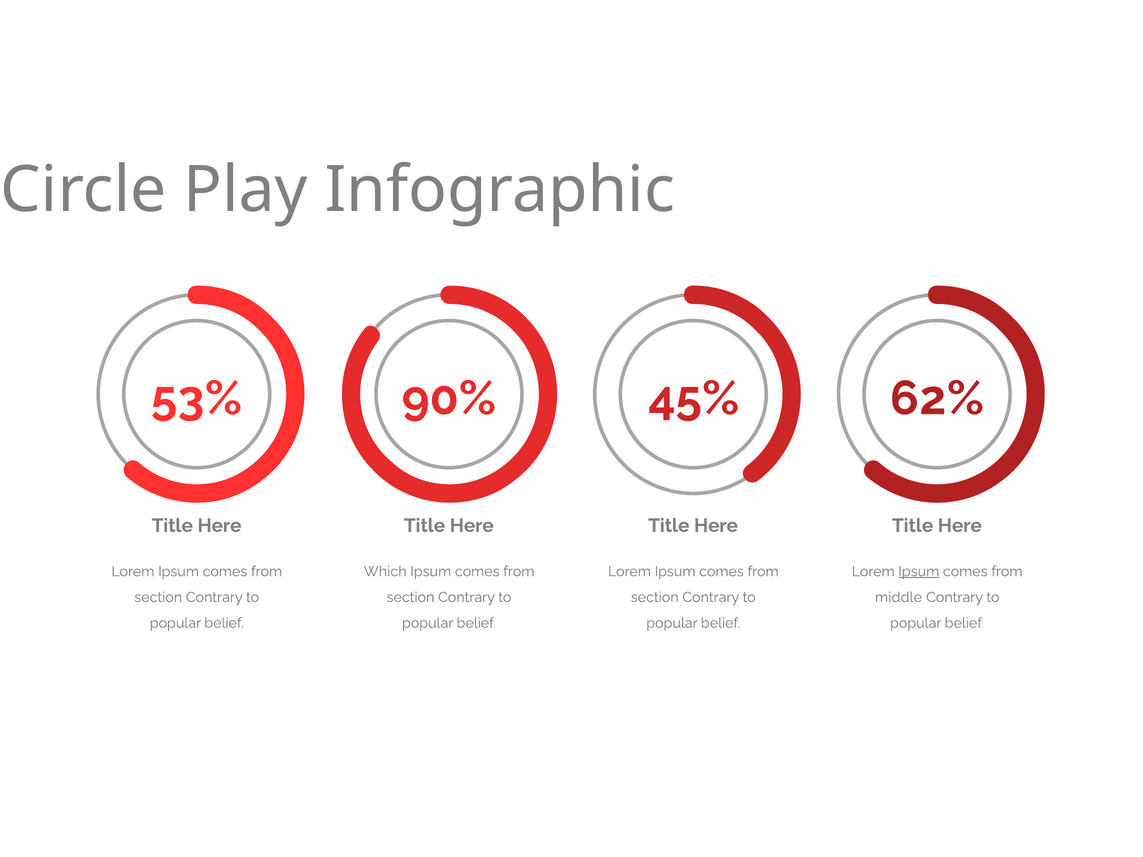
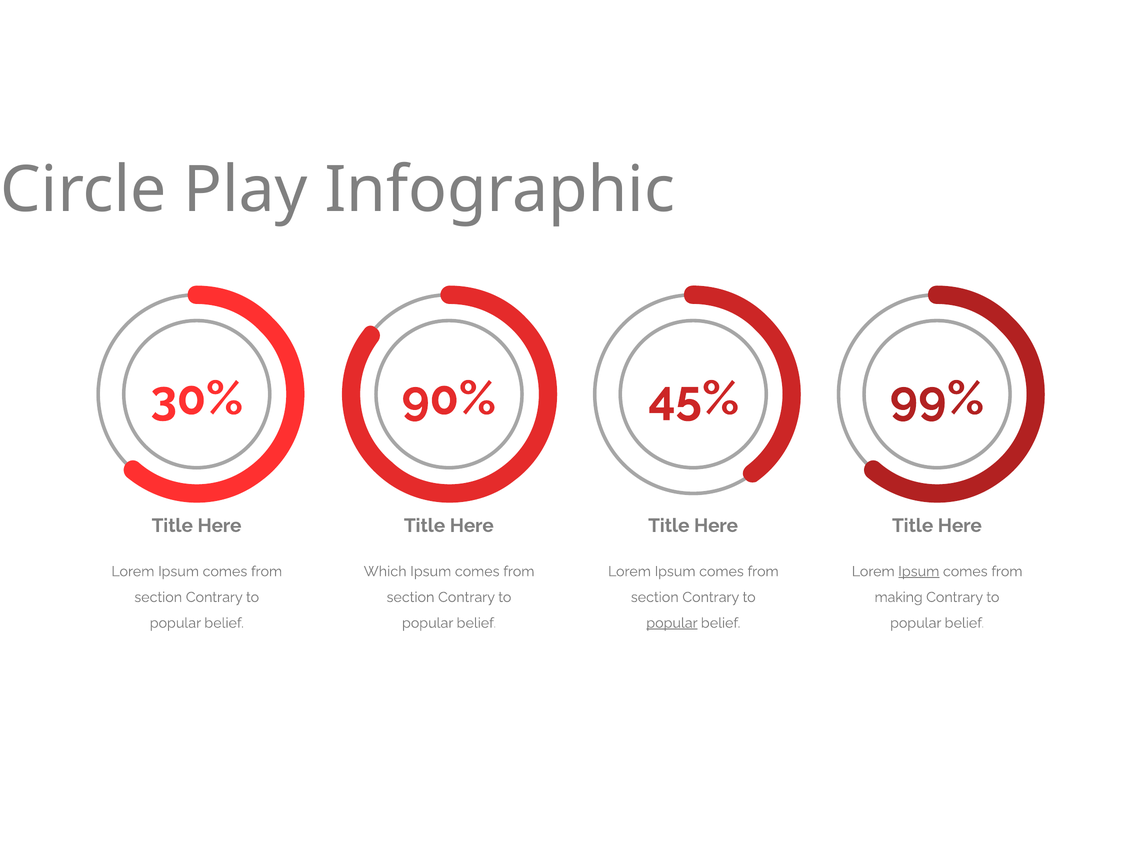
53%: 53% -> 30% (197, 399)
62%: 62% -> 99% (937, 399)
middle: middle -> making (899, 597)
popular underline: none -> present (672, 623)
